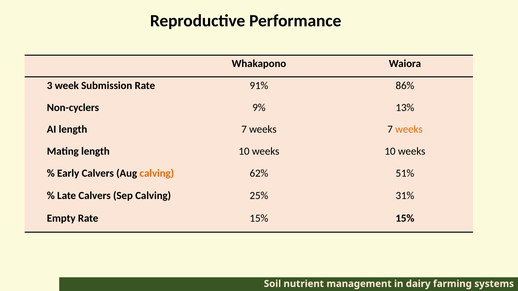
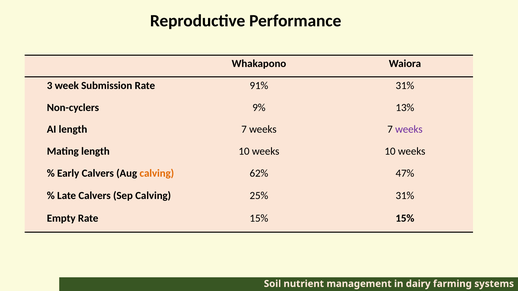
91% 86%: 86% -> 31% (405, 86)
weeks colour: orange -> purple (409, 130)
51%: 51% -> 47% (405, 173)
